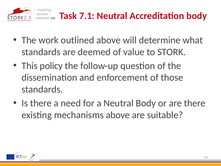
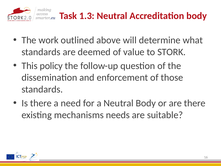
7.1: 7.1 -> 1.3 (87, 16)
mechanisms above: above -> needs (118, 115)
